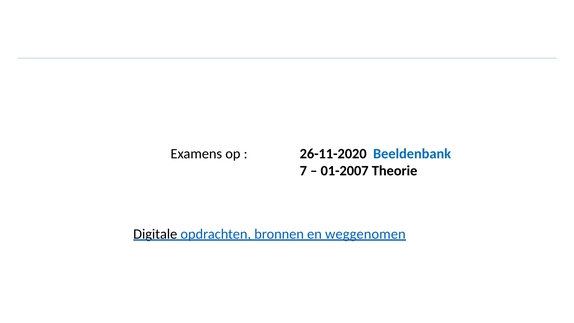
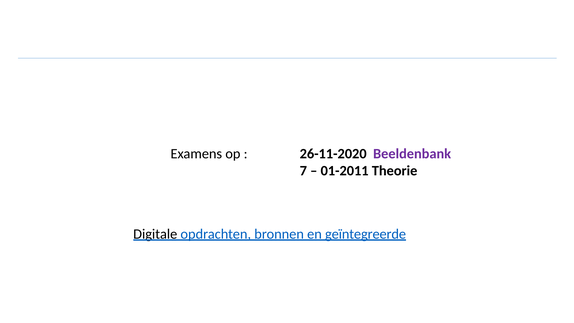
Beeldenbank colour: blue -> purple (412, 154)
01-2007: 01-2007 -> 01-2011 (345, 171)
weggenomen: weggenomen -> geïntegreerde (366, 234)
